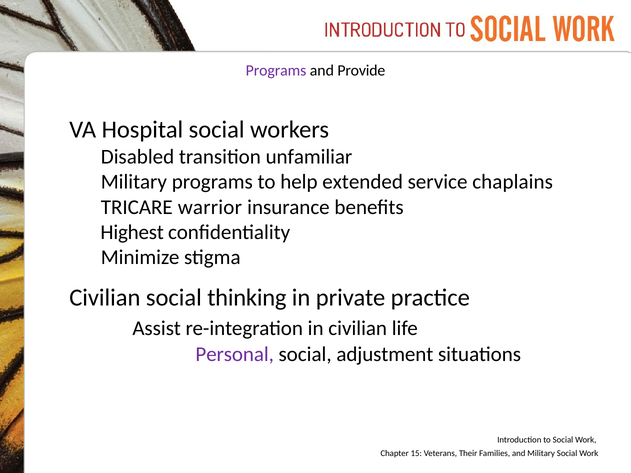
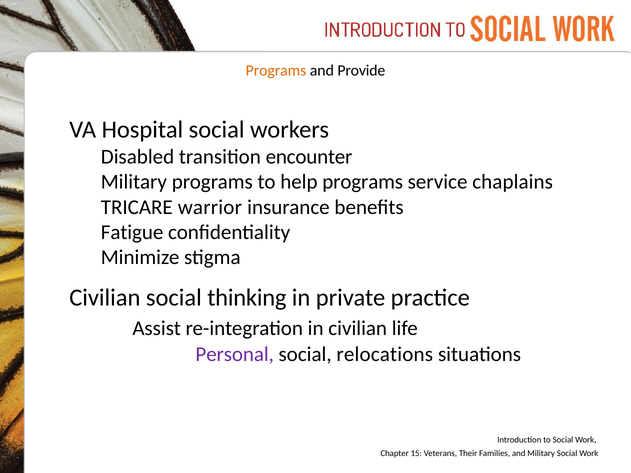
Programs colour: purple -> orange (276, 71)
unfamiliar: unfamiliar -> encounter (309, 157)
help extended: extended -> programs (363, 182)
Highest: Highest -> Fatigue (132, 232)
adjustment: adjustment -> relocations (385, 354)
